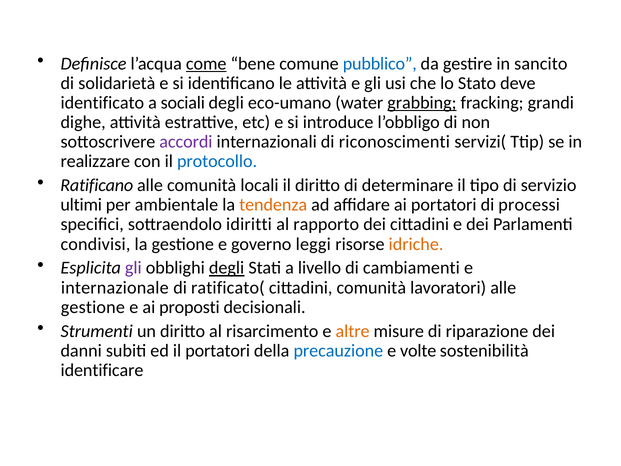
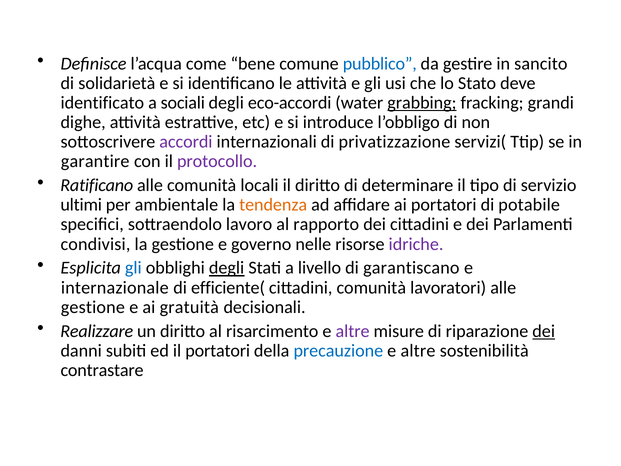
come underline: present -> none (206, 64)
eco-umano: eco-umano -> eco-accordi (290, 103)
riconoscimenti: riconoscimenti -> privatizzazione (394, 142)
realizzare: realizzare -> garantire (95, 161)
protocollo colour: blue -> purple (217, 161)
processi: processi -> potabile (529, 205)
idiritti: idiritti -> lavoro (249, 224)
leggi: leggi -> nelle (313, 244)
idriche colour: orange -> purple (416, 244)
gli colour: purple -> blue (133, 268)
cambiamenti: cambiamenti -> garantiscano (411, 268)
ratificato(: ratificato( -> efficiente( (228, 287)
proposti: proposti -> gratuità (189, 307)
Strumenti: Strumenti -> Realizzare (97, 331)
altre colour: orange -> purple (353, 331)
dei underline: none -> present (544, 331)
volte: volte -> altre (418, 350)
identificare: identificare -> contrastare (102, 370)
